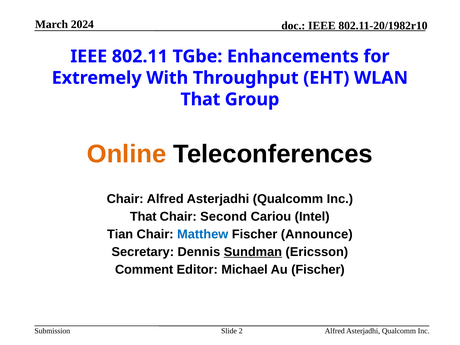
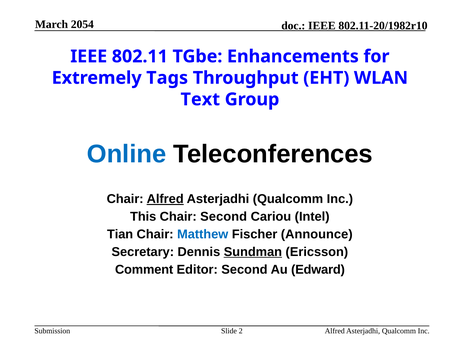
2024: 2024 -> 2054 (82, 24)
With: With -> Tags (167, 78)
That: That -> Text (200, 99)
Online colour: orange -> blue (127, 154)
Alfred underline: none -> present (165, 199)
That: That -> This (143, 217)
Editor Michael: Michael -> Second (244, 270)
Au Fischer: Fischer -> Edward (318, 270)
